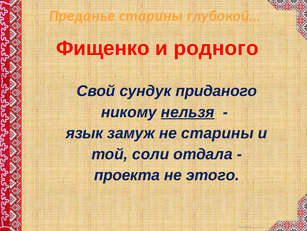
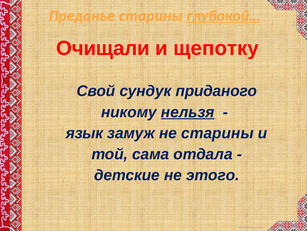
глубокой… underline: none -> present (223, 16)
Фищенко: Фищенко -> Очищали (103, 48)
родного: родного -> щепотку (216, 48)
соли: соли -> сама (151, 154)
проекта: проекта -> детские (127, 175)
